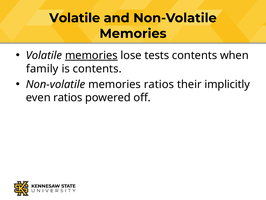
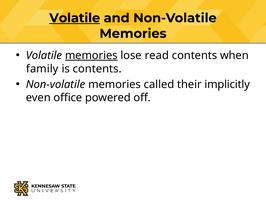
Volatile underline: none -> present (75, 18)
tests: tests -> read (157, 55)
memories ratios: ratios -> called (159, 84)
even ratios: ratios -> office (68, 97)
